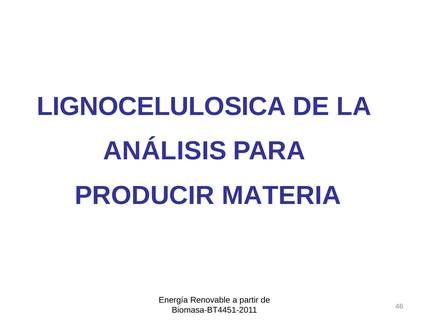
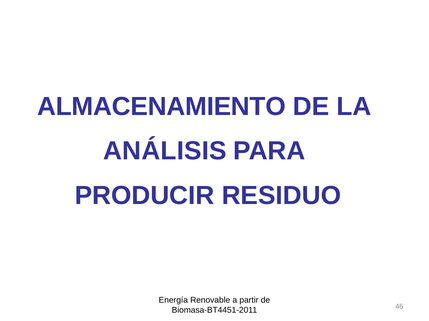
LIGNOCELULOSICA: LIGNOCELULOSICA -> ALMACENAMIENTO (161, 107)
MATERIA: MATERIA -> RESIDUO (281, 196)
